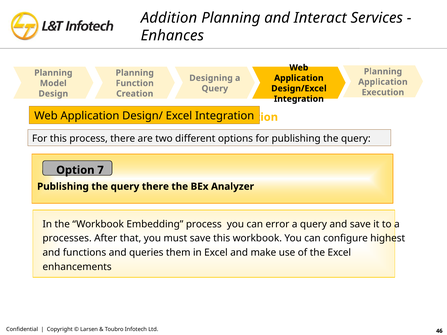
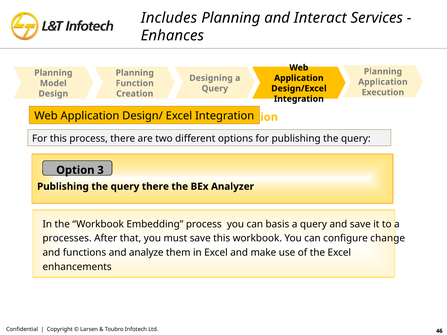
Addition: Addition -> Includes (169, 18)
7: 7 -> 3 (101, 170)
error: error -> basis (277, 224)
highest: highest -> change (388, 239)
queries: queries -> analyze (146, 253)
